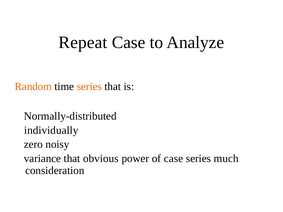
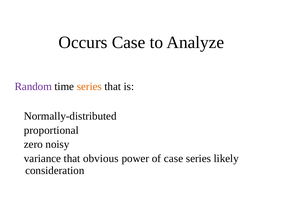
Repeat: Repeat -> Occurs (83, 42)
Random colour: orange -> purple (33, 87)
individually: individually -> proportional (51, 130)
much: much -> likely (226, 159)
